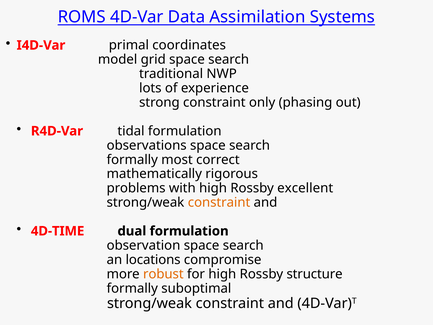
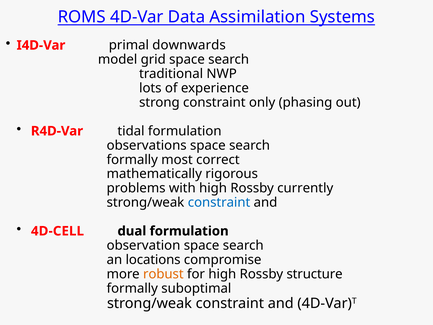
coordinates: coordinates -> downwards (189, 45)
excellent: excellent -> currently (305, 188)
constraint colour: orange -> blue (219, 202)
4D-TIME: 4D-TIME -> 4D-CELL (57, 231)
